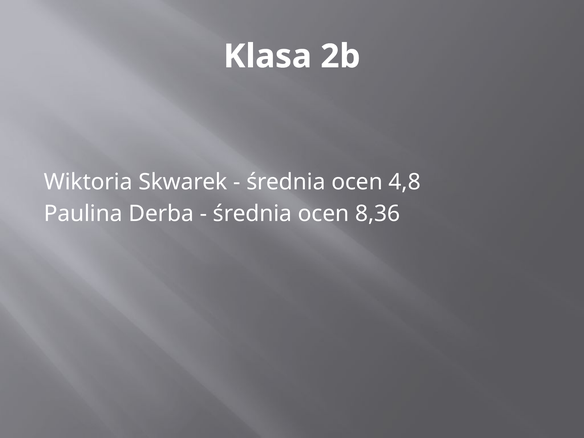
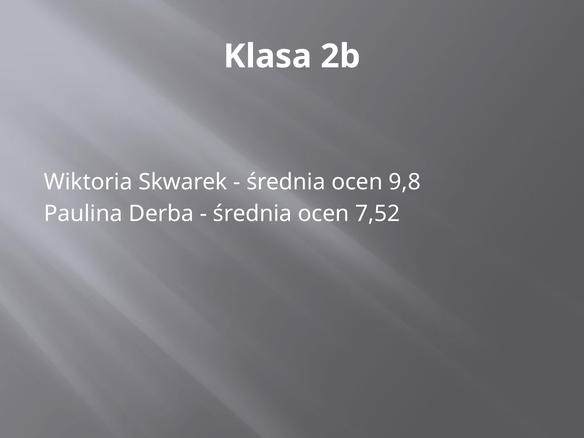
4,8: 4,8 -> 9,8 (405, 182)
8,36: 8,36 -> 7,52 (378, 214)
